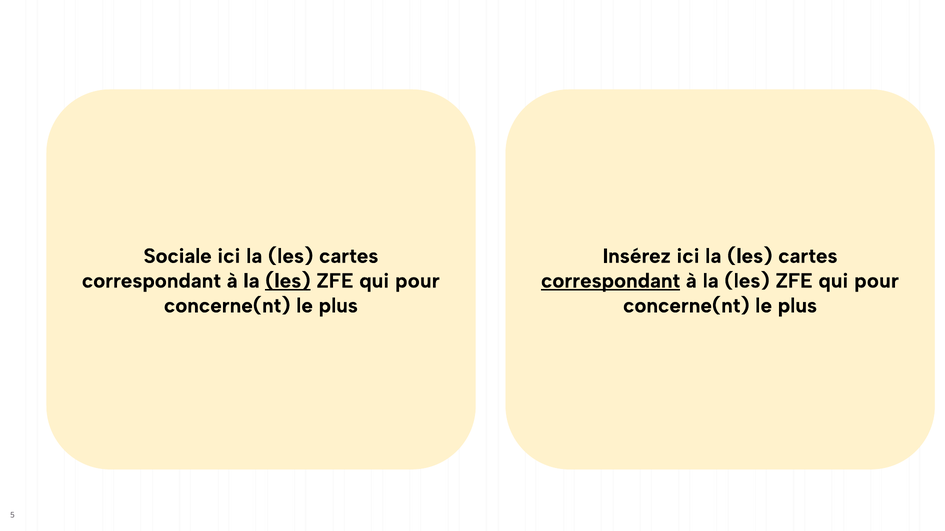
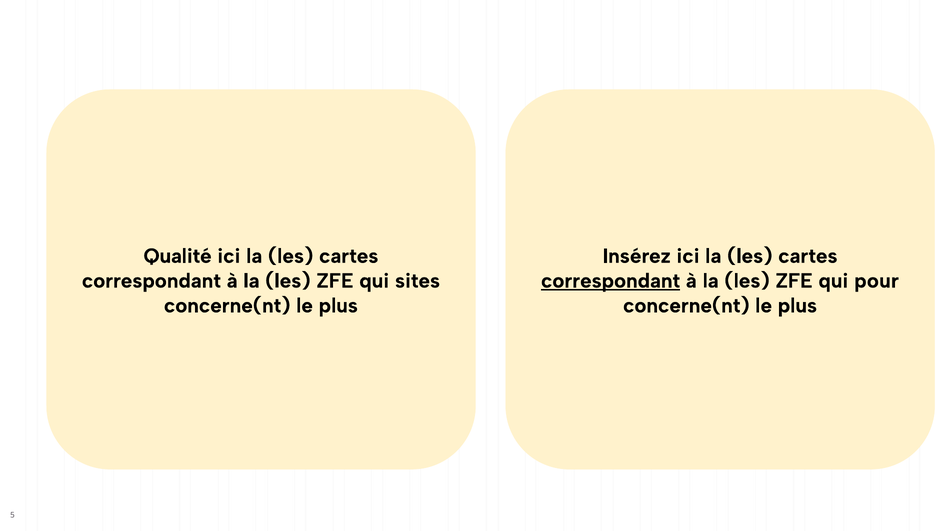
Sociale: Sociale -> Qualité (178, 256)
les underline: present -> none (288, 281)
pour: pour -> sites (418, 281)
